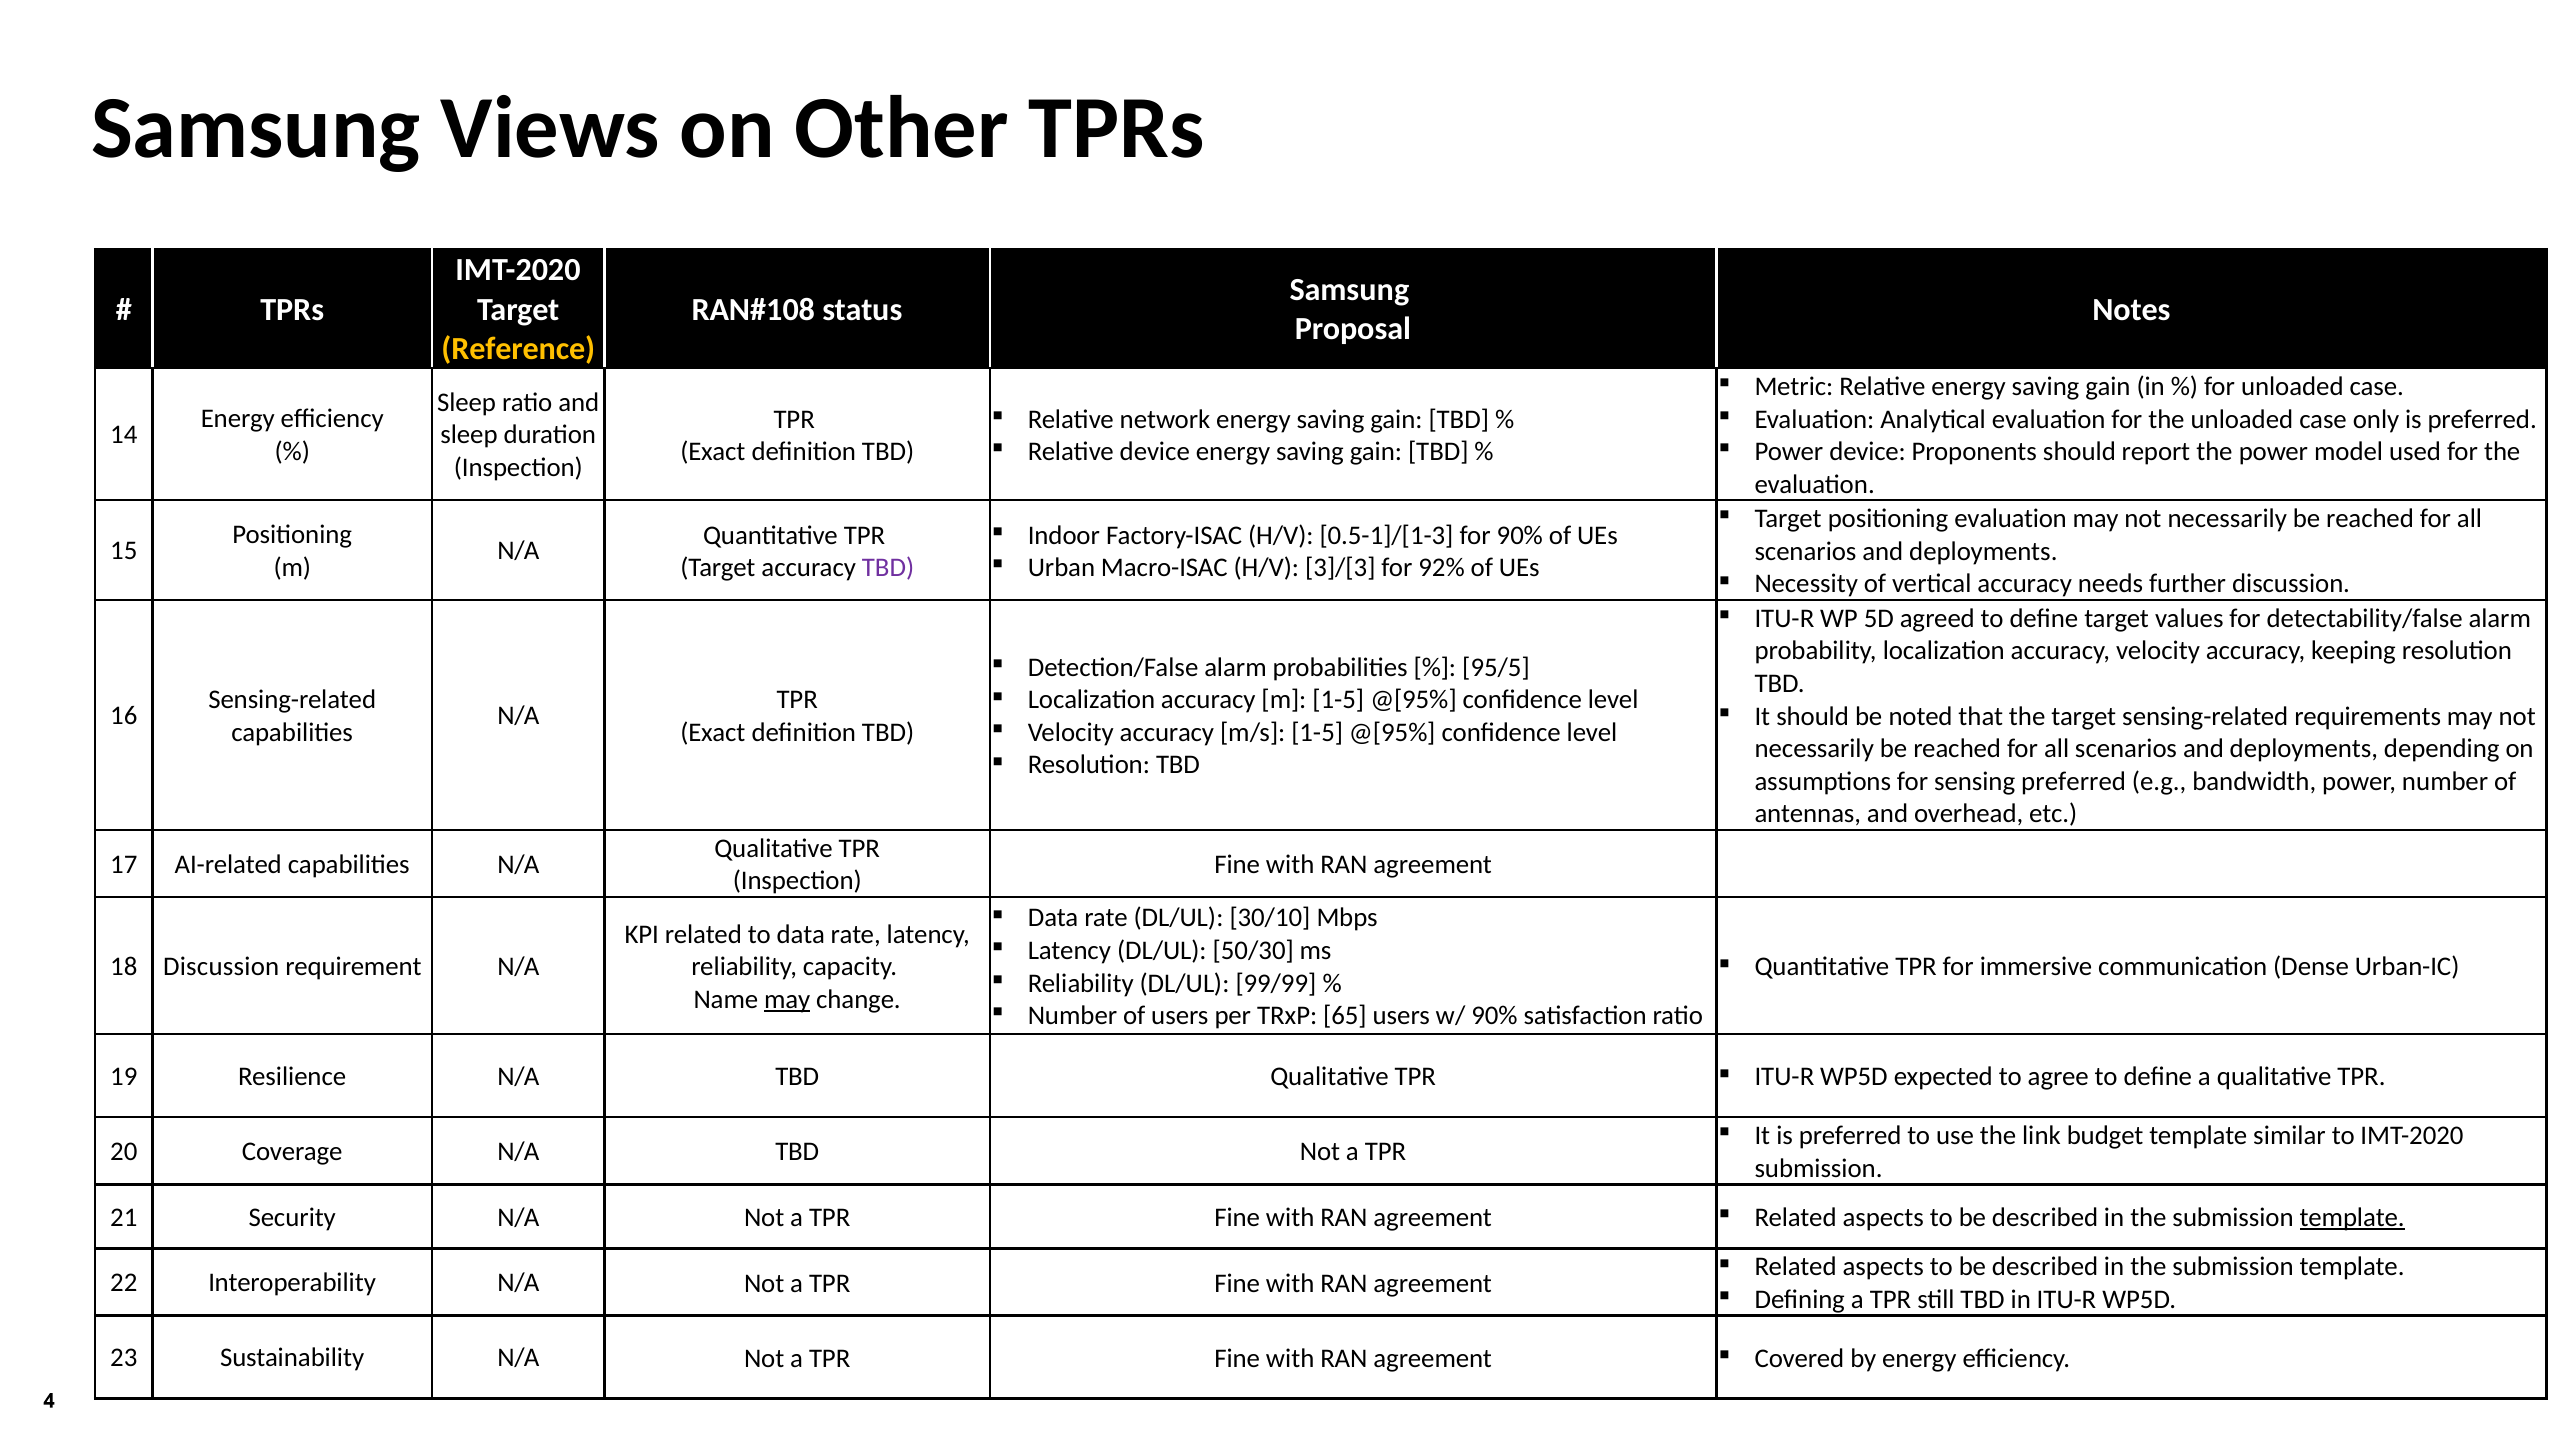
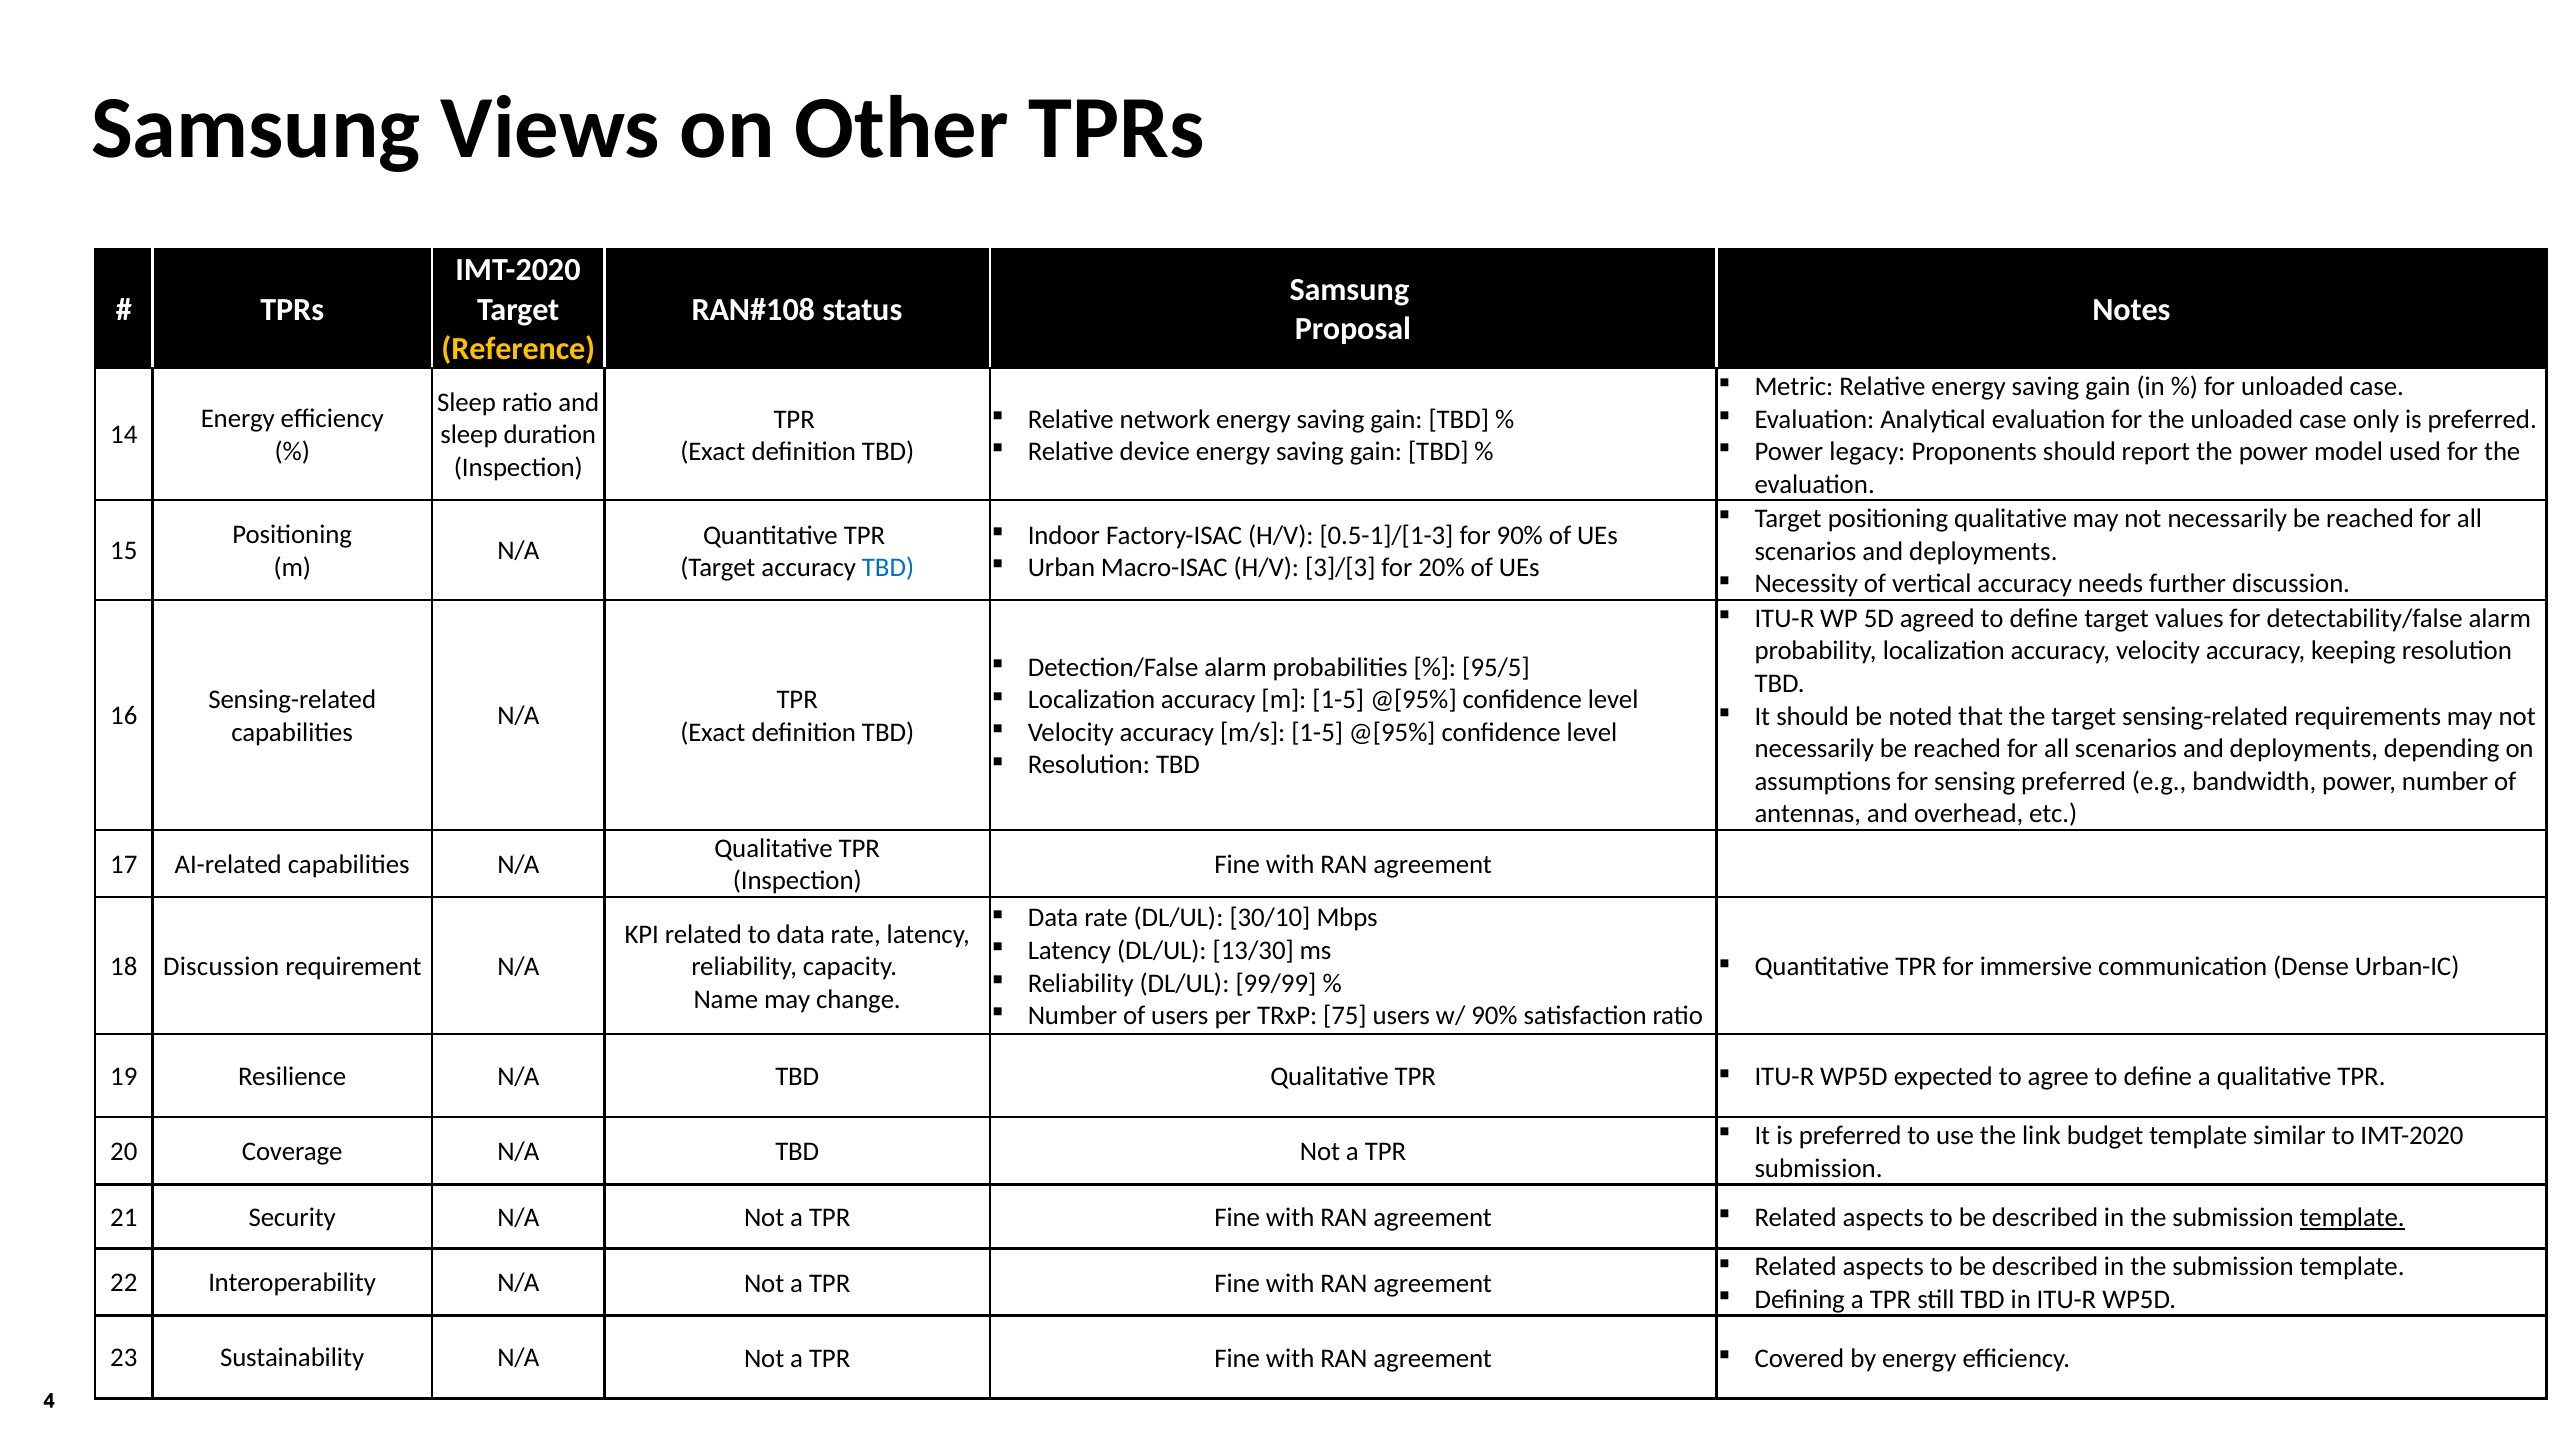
Power device: device -> legacy (1867, 452)
positioning evaluation: evaluation -> qualitative (2011, 519)
92%: 92% -> 20% (1442, 568)
TBD colour: purple -> blue (888, 568)
50/30: 50/30 -> 13/30 (1253, 951)
may underline: present -> none (787, 999)
65: 65 -> 75 (1345, 1016)
